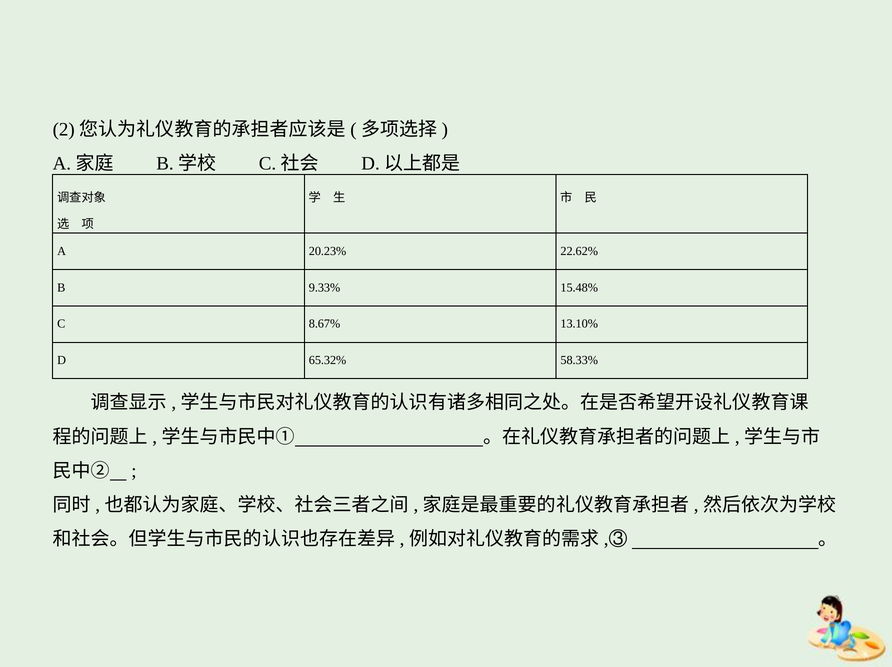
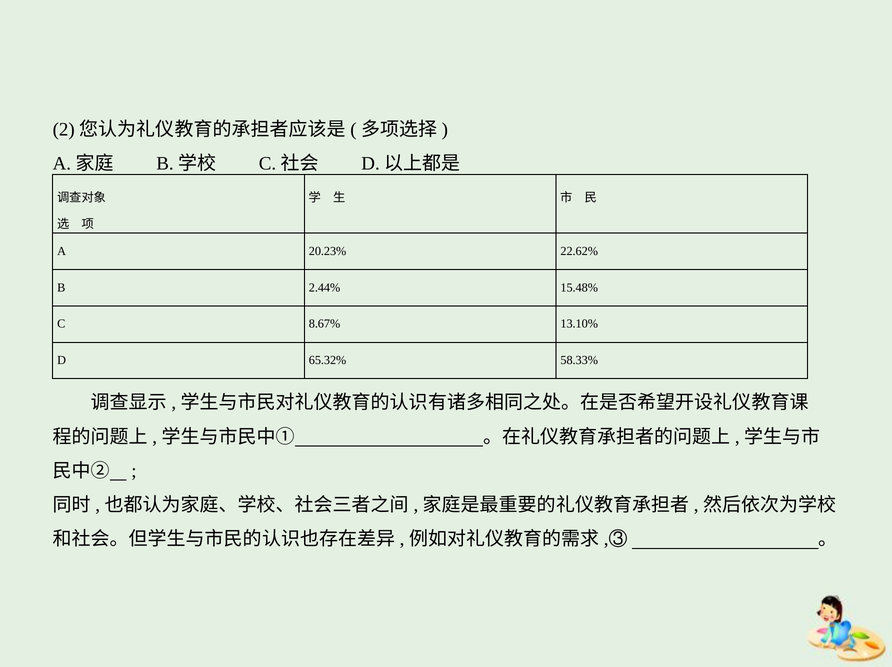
9.33%: 9.33% -> 2.44% (325, 288)
